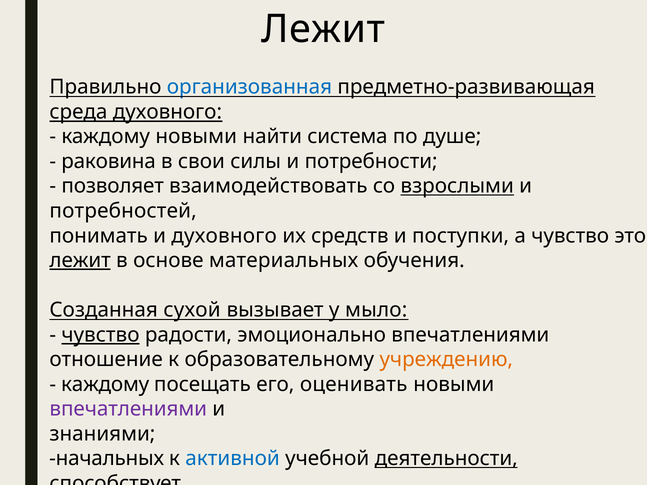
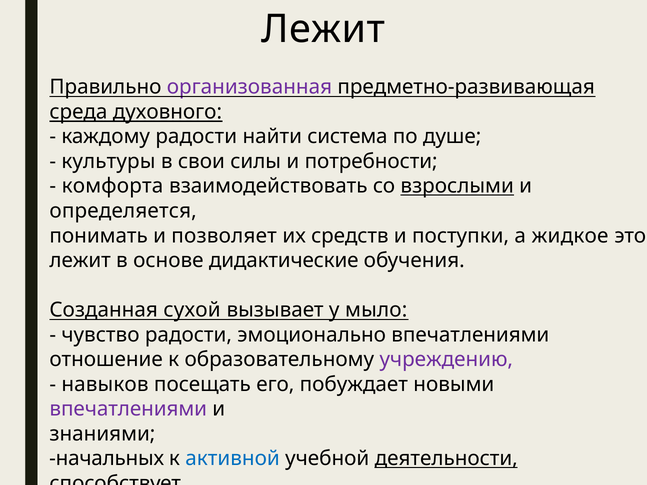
организованная colour: blue -> purple (249, 87)
каждому новыми: новыми -> радости (196, 137)
раковина: раковина -> культуры (108, 161)
позволяет: позволяет -> комфорта (112, 186)
потребностей: потребностей -> определяется (123, 211)
и духовного: духовного -> позволяет (224, 236)
а чувство: чувство -> жидкое (570, 236)
лежит underline: present -> none (80, 261)
материальных: материальных -> дидактические (284, 261)
чувство underline: present -> none (100, 335)
учреждению colour: orange -> purple (446, 360)
каждому: каждому -> навыков (105, 385)
оценивать: оценивать -> побуждает (354, 385)
